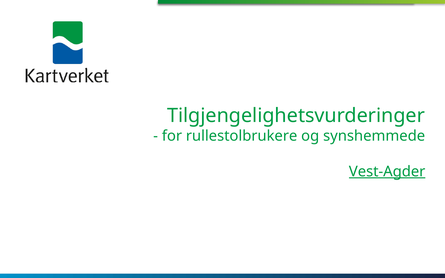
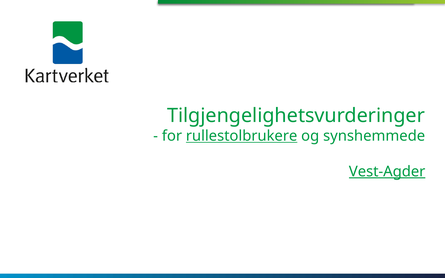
rullestolbrukere underline: none -> present (242, 136)
